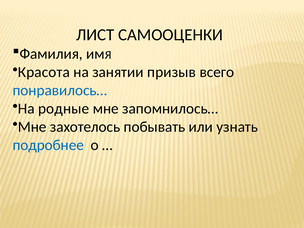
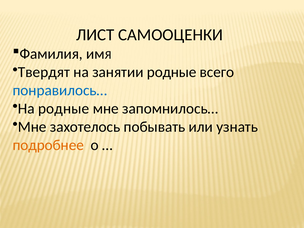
Красота: Красота -> Твердят (44, 72)
занятии призыв: призыв -> родные (172, 72)
подробнее colour: blue -> orange (48, 145)
